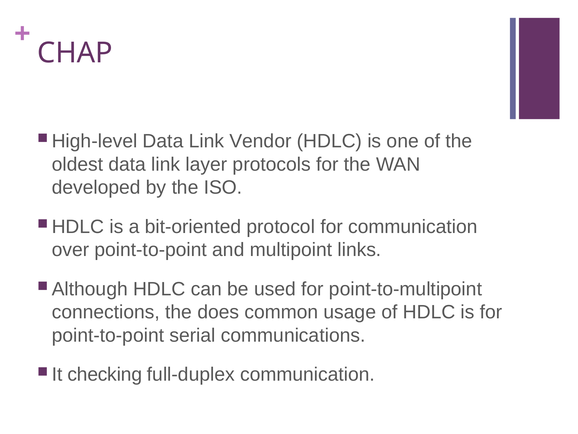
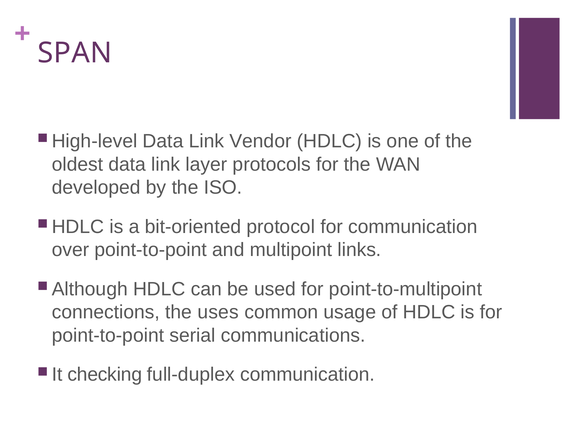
CHAP: CHAP -> SPAN (75, 53)
does: does -> uses (218, 312)
